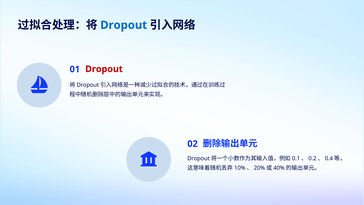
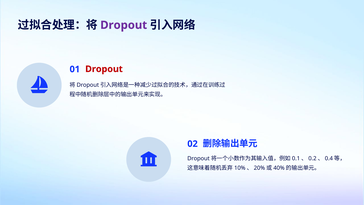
Dropout colour: blue -> purple (124, 25)
